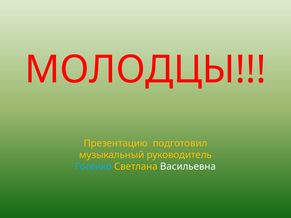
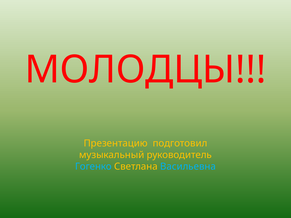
Васильевна colour: white -> light blue (188, 167)
